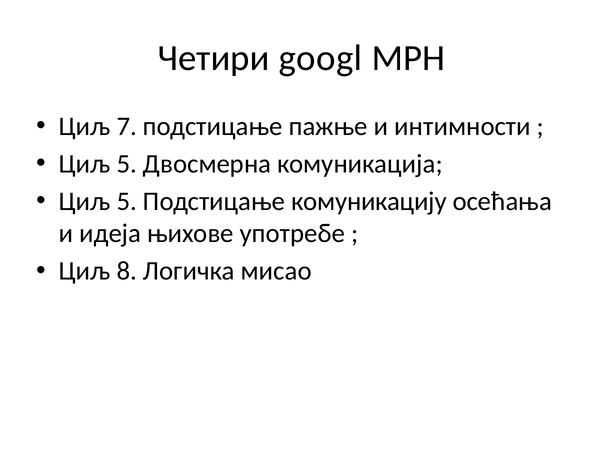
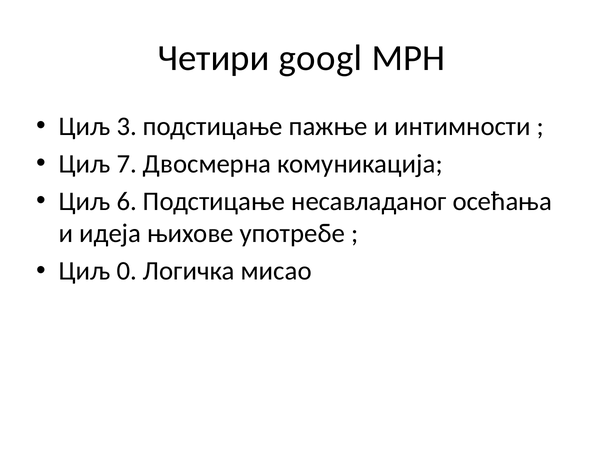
7: 7 -> 3 (127, 126)
5: 5 -> 7 (127, 164)
5: 5 -> 6 (127, 202)
комуникацију: комуникацију -> несавладаног (369, 202)
8: 8 -> 0 (127, 271)
